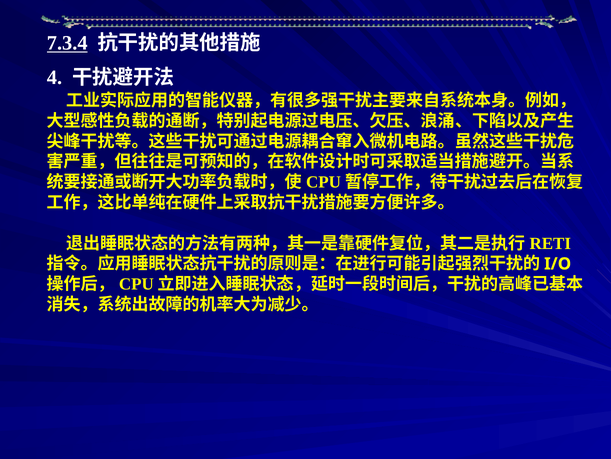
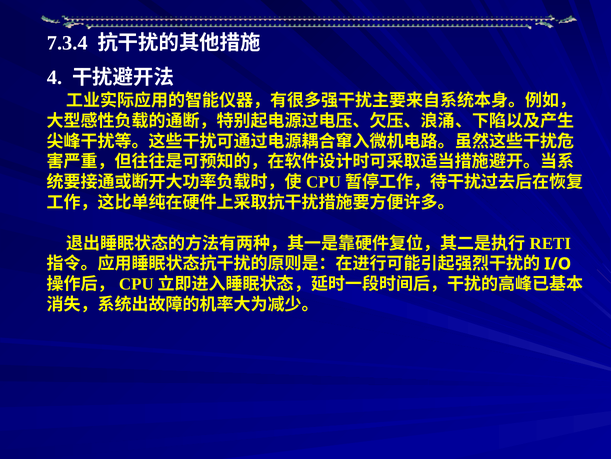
7.3.4 underline: present -> none (67, 43)
